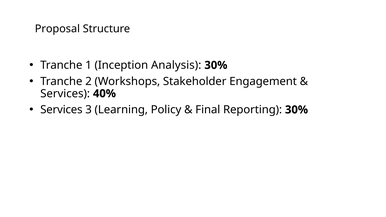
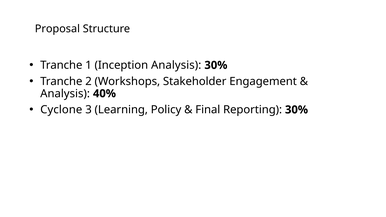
Services: Services -> Analysis (65, 94)
Services: Services -> Cyclone (61, 110)
